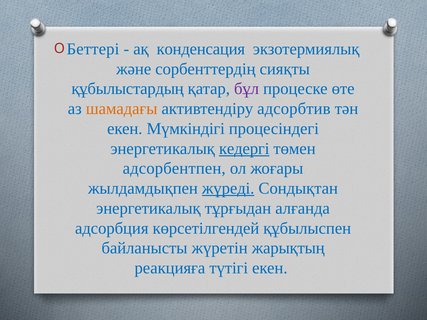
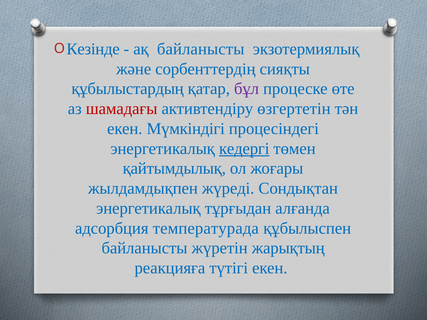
Беттері: Беттері -> Кезінде (93, 49)
ақ конденсация: конденсация -> байланысты (201, 49)
шамадағы colour: orange -> red (122, 109)
адсорбтив: адсорбтив -> өзгертетін (294, 109)
адсорбентпен: адсорбентпен -> қайтымдылық (174, 169)
жүреді underline: present -> none (228, 189)
көрсетілгендей: көрсетілгендей -> температурада (206, 228)
